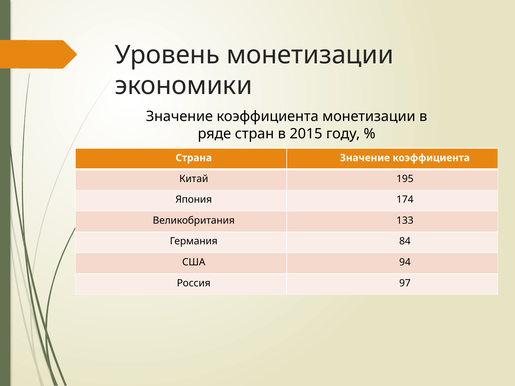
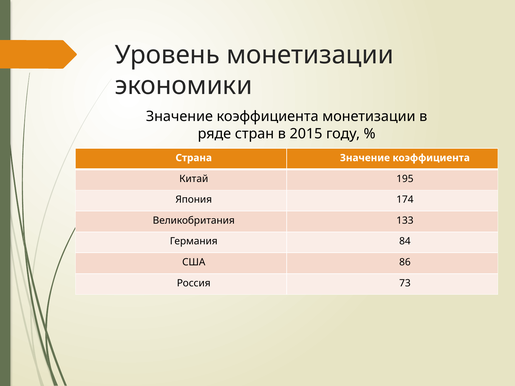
94: 94 -> 86 (405, 262)
97: 97 -> 73 (405, 283)
